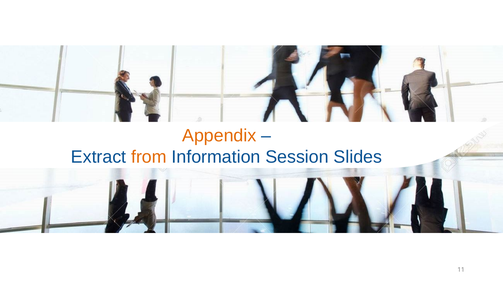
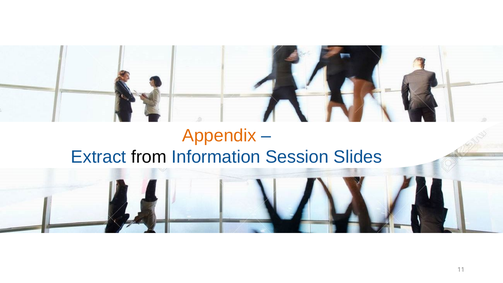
from colour: orange -> black (149, 157)
